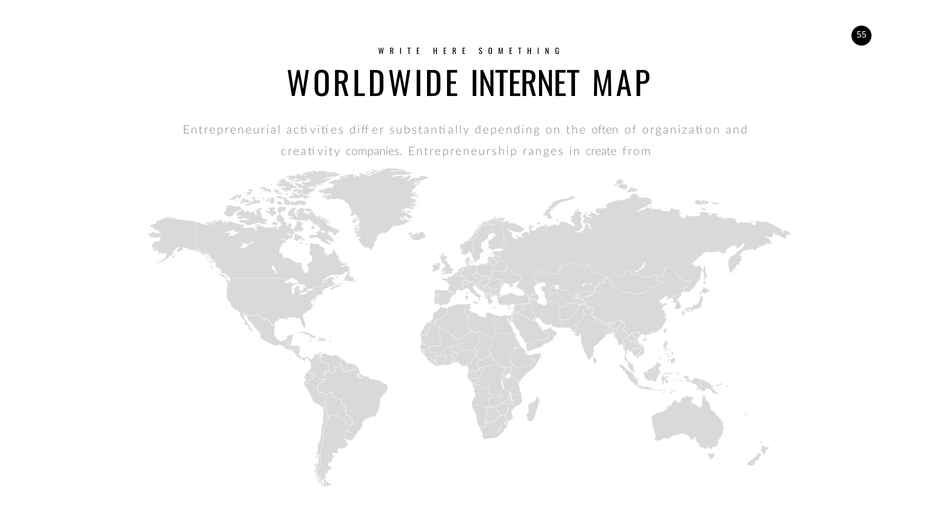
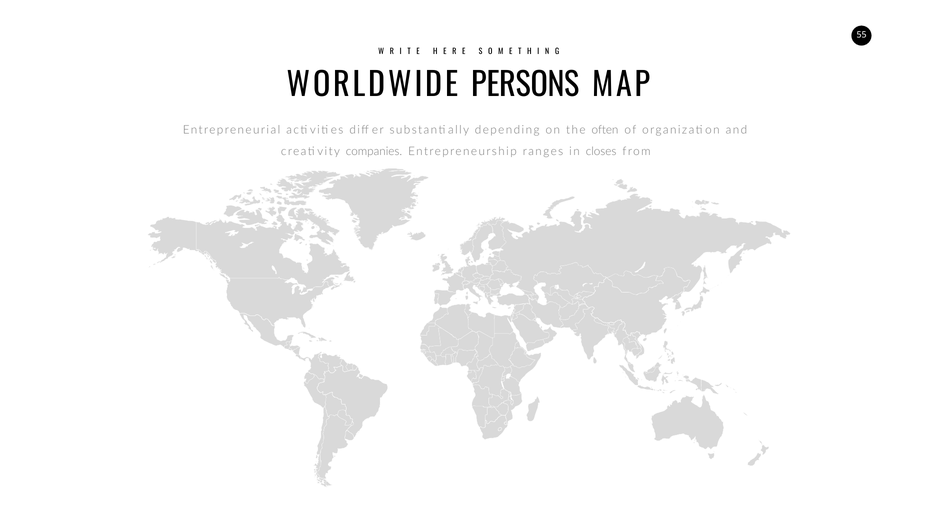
INTERNET: INTERNET -> PERSONS (525, 86)
create: create -> closes (601, 151)
